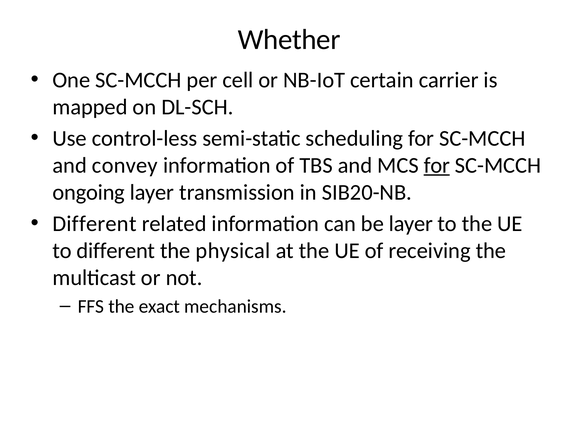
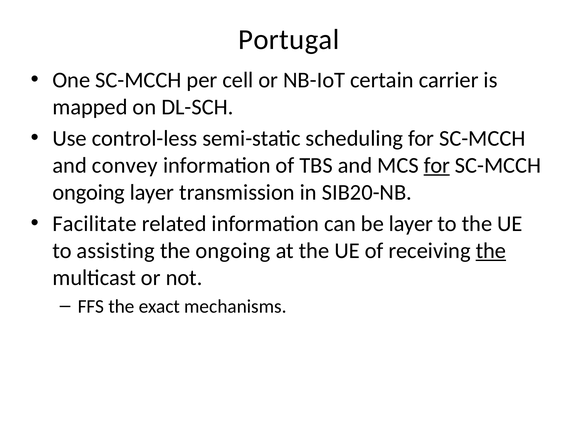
Whether: Whether -> Portugal (289, 40)
Different: Different -> Facilitate (95, 224)
to different: different -> assisting (116, 250)
the physical: physical -> ongoing (233, 250)
the underline: none -> present (491, 250)
